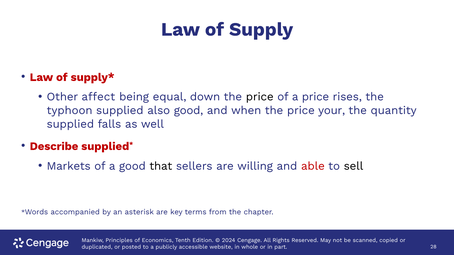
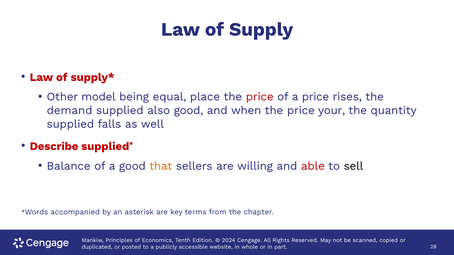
affect: affect -> model (98, 97)
down: down -> place (205, 97)
price colour: black -> red (260, 97)
typhoon: typhoon -> demand (70, 111)
Markets: Markets -> Balance (69, 166)
that colour: black -> orange (161, 166)
